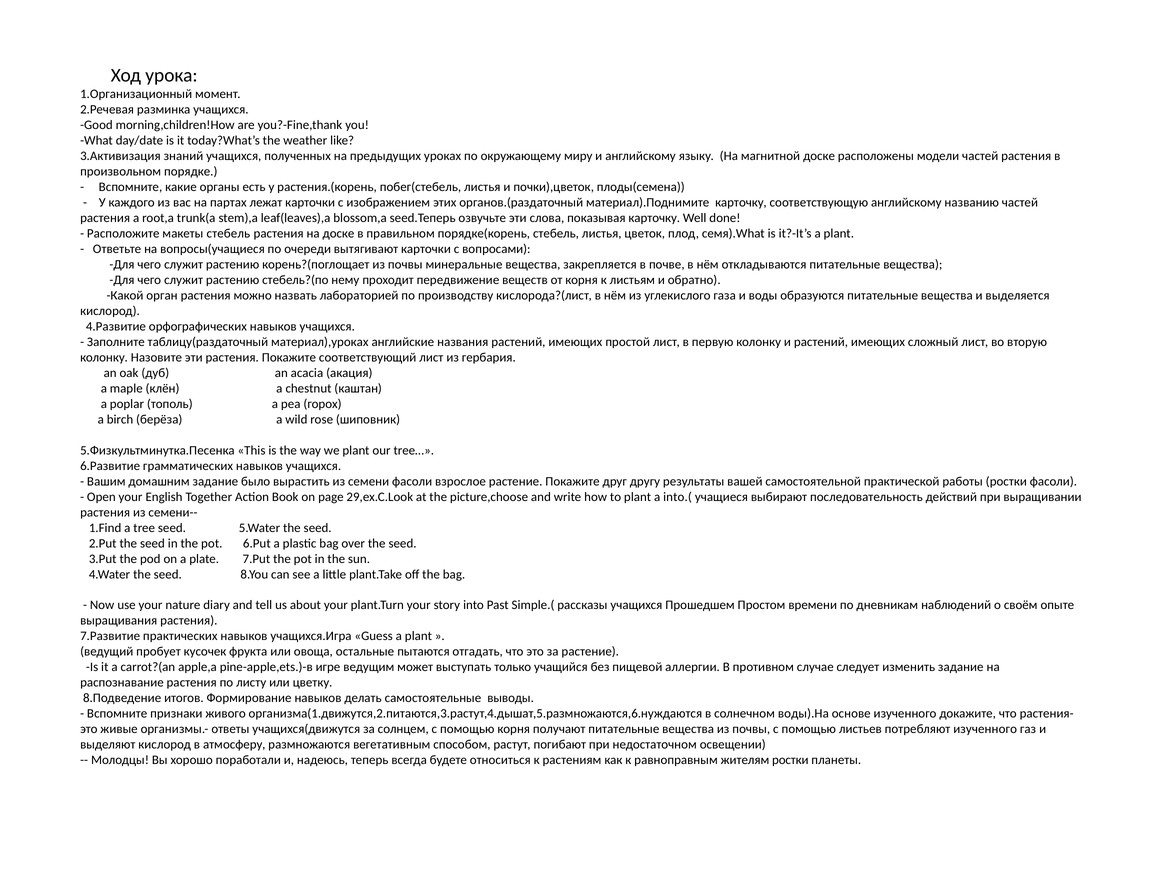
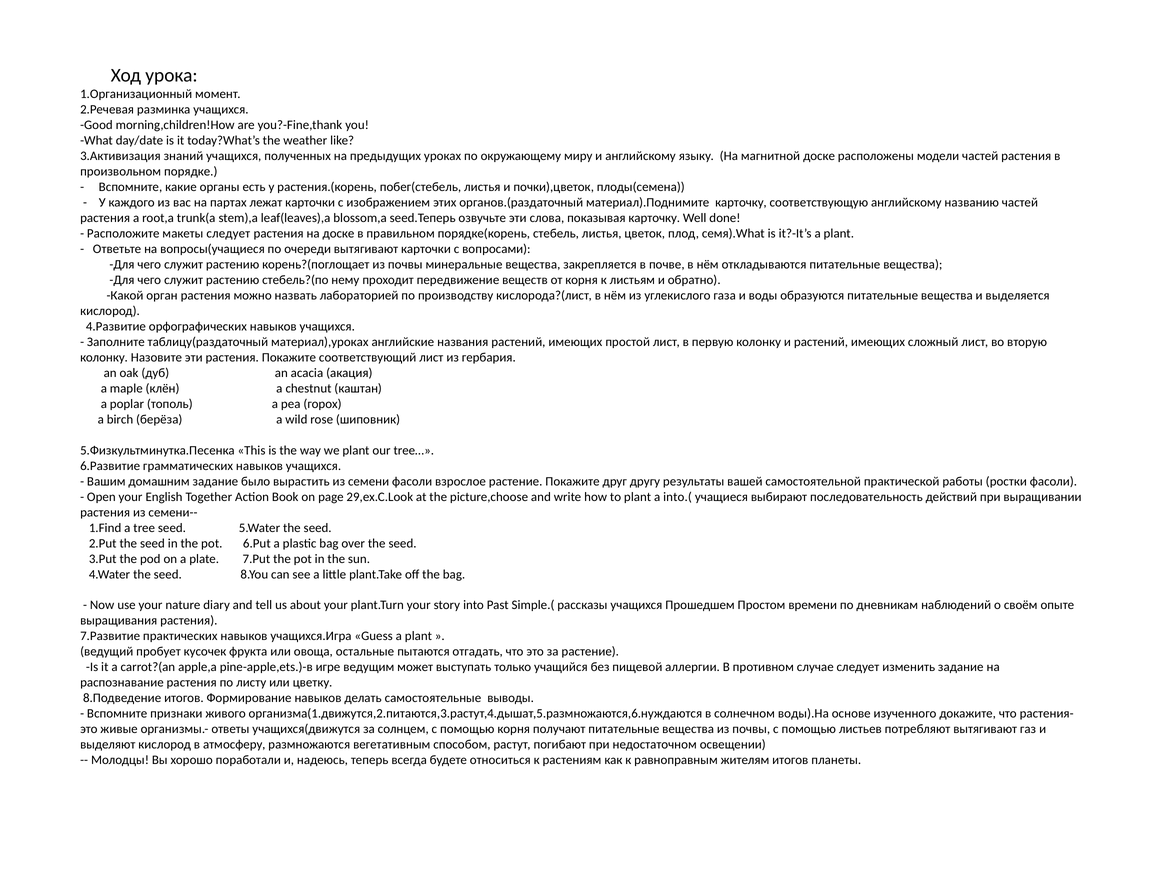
макеты стебель: стебель -> следует (228, 234)
потребляют изученного: изученного -> вытягивают (985, 730)
жителям ростки: ростки -> итогов (790, 761)
